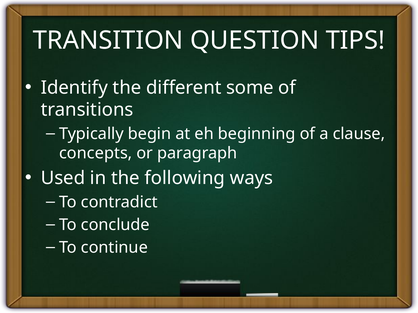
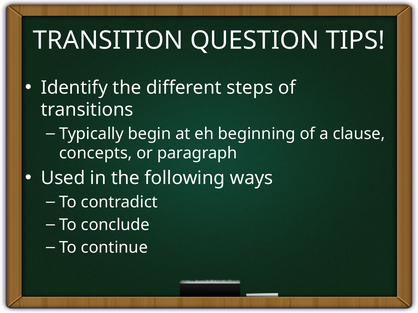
some: some -> steps (250, 88)
